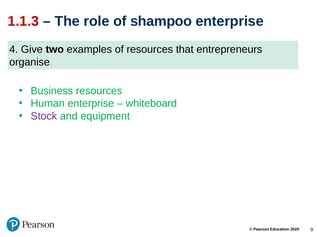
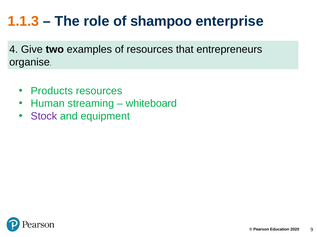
1.1.3 colour: red -> orange (23, 21)
Business: Business -> Products (52, 91)
Human enterprise: enterprise -> streaming (91, 104)
